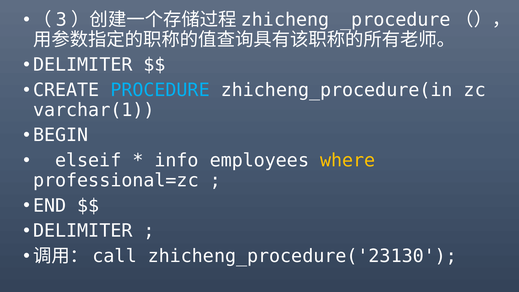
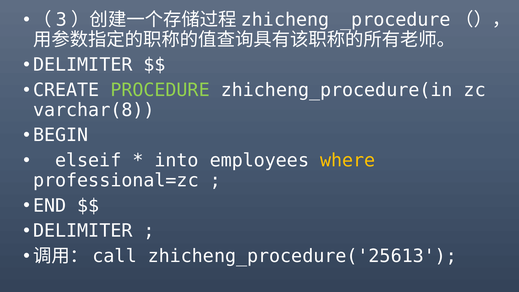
PROCEDURE colour: light blue -> light green (160, 90)
varchar(1: varchar(1 -> varchar(8 (94, 110)
info: info -> into (177, 160)
zhicheng_procedure('23130: zhicheng_procedure('23130 -> zhicheng_procedure('25613 (302, 256)
